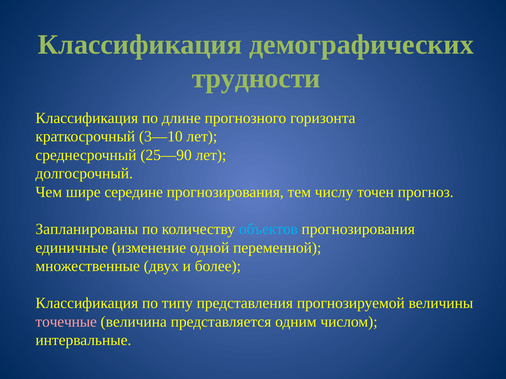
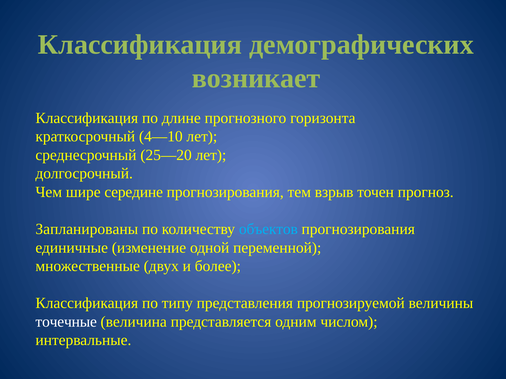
трудности: трудности -> возникает (256, 78)
3—10: 3—10 -> 4—10 (161, 137)
25—90: 25—90 -> 25—20 (166, 155)
числу: числу -> взрыв (334, 192)
точечные colour: pink -> white (66, 322)
